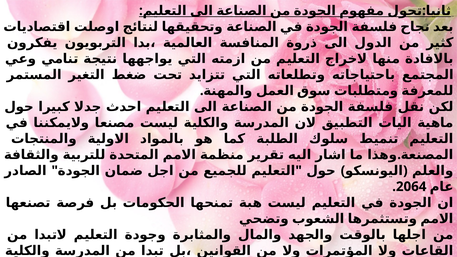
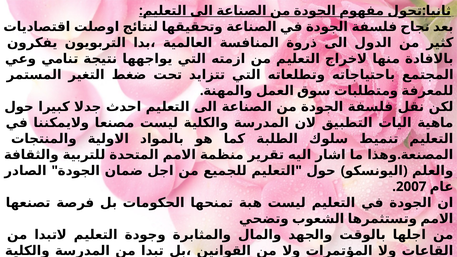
2064: 2064 -> 2007 (411, 187)
